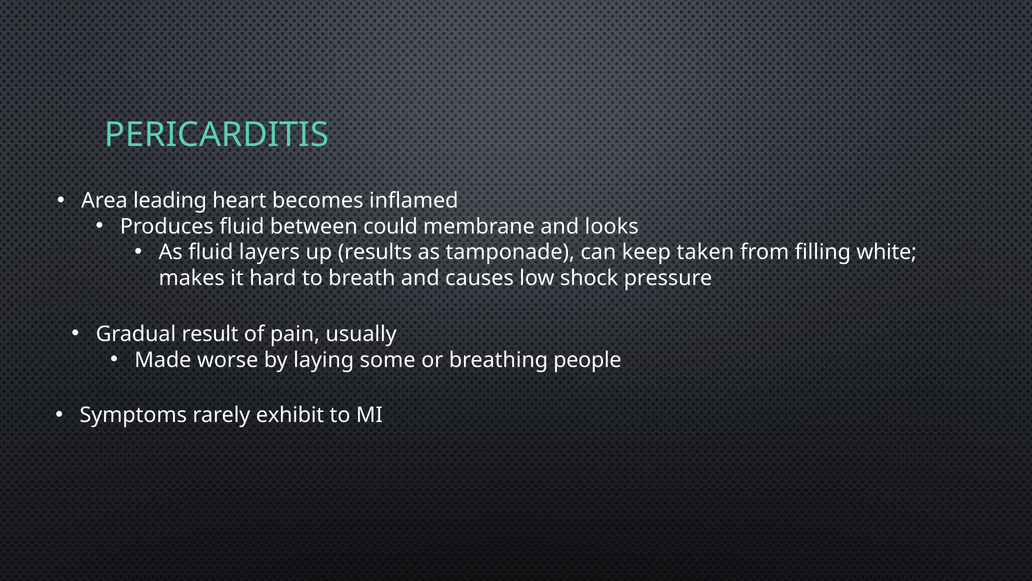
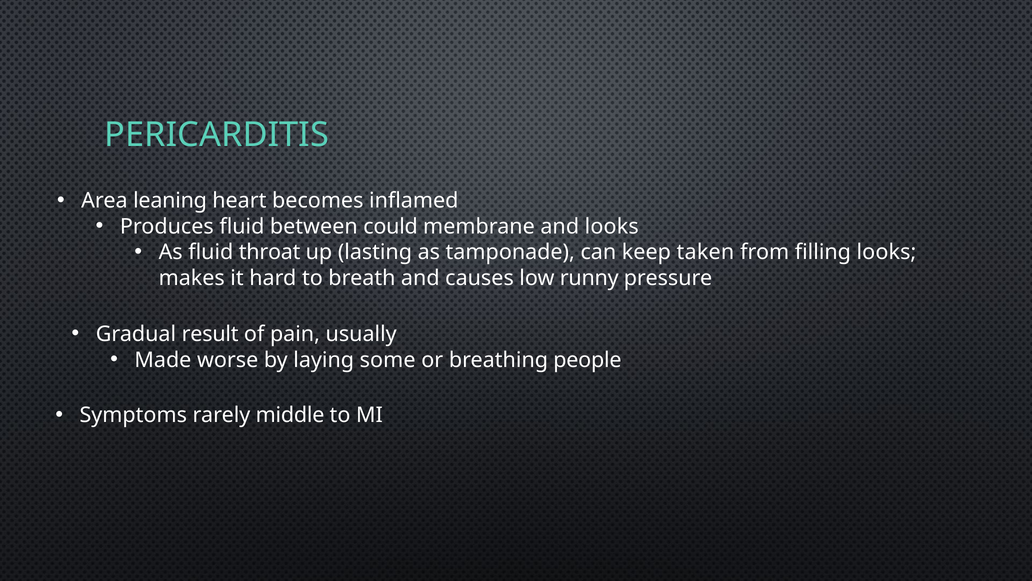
leading: leading -> leaning (170, 201)
layers: layers -> throat (270, 252)
results: results -> lasting (375, 252)
filling white: white -> looks (886, 252)
shock: shock -> runny (589, 278)
exhibit: exhibit -> middle (290, 415)
